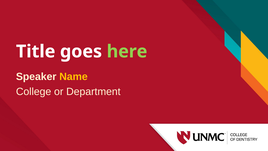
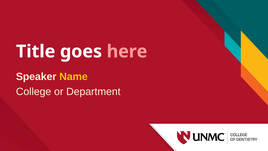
here colour: light green -> pink (127, 51)
